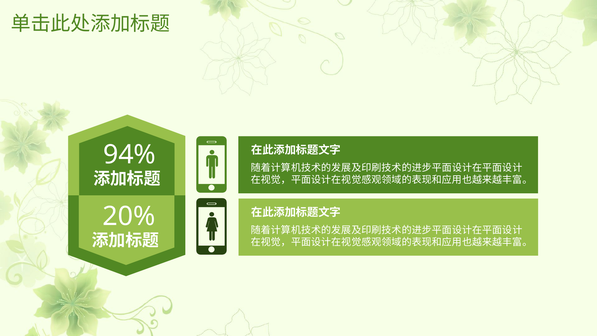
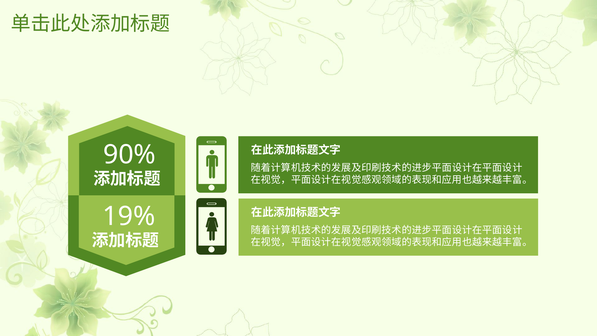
94%: 94% -> 90% (129, 155)
20%: 20% -> 19% (129, 216)
